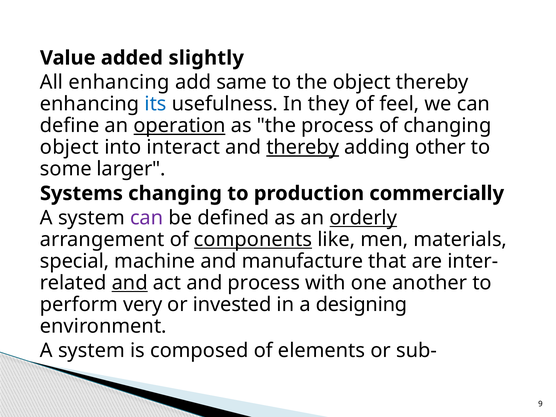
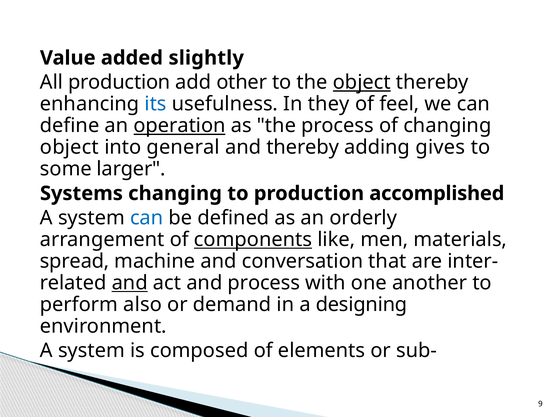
All enhancing: enhancing -> production (119, 82)
same: same -> other (242, 82)
object underline: none -> present (362, 82)
interact: interact -> general (183, 147)
thereby underline: present -> none (303, 147)
other: other -> gives (440, 147)
commercially: commercially -> accomplished (437, 193)
can colour: purple -> blue (147, 218)
orderly underline: present -> none (363, 218)
special: special -> spread (75, 261)
manufacture: manufacture -> conversation (302, 261)
very: very -> also (143, 305)
invested: invested -> demand (232, 305)
